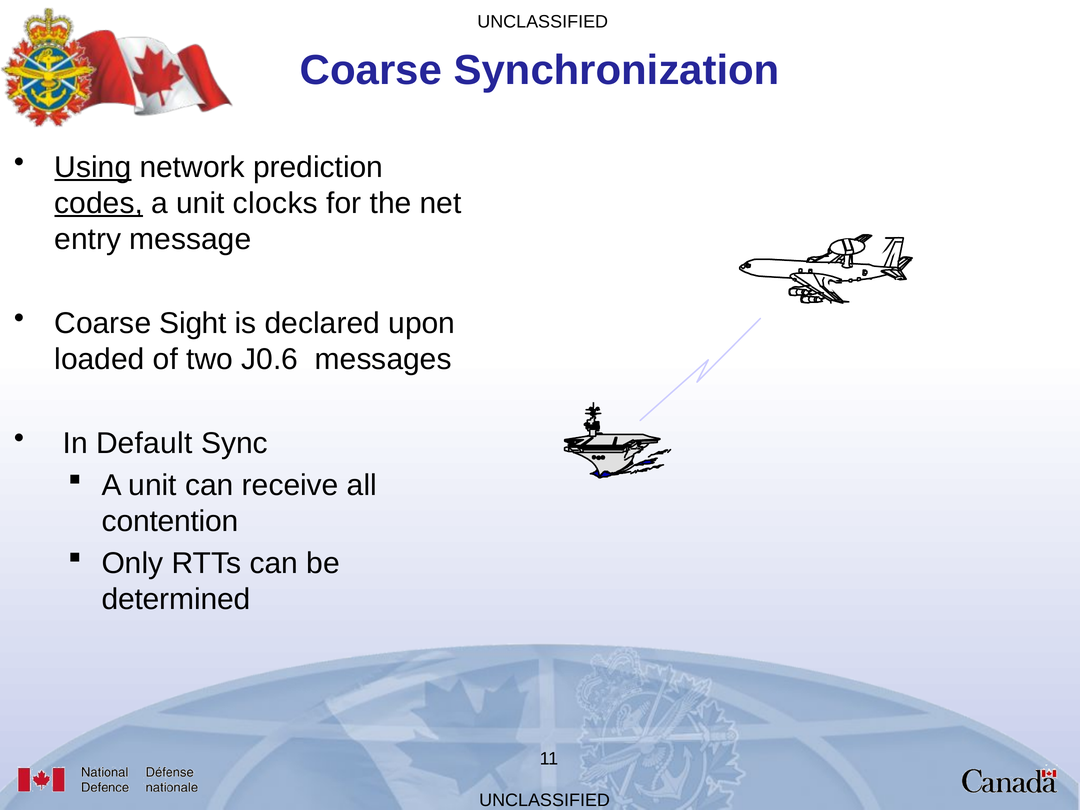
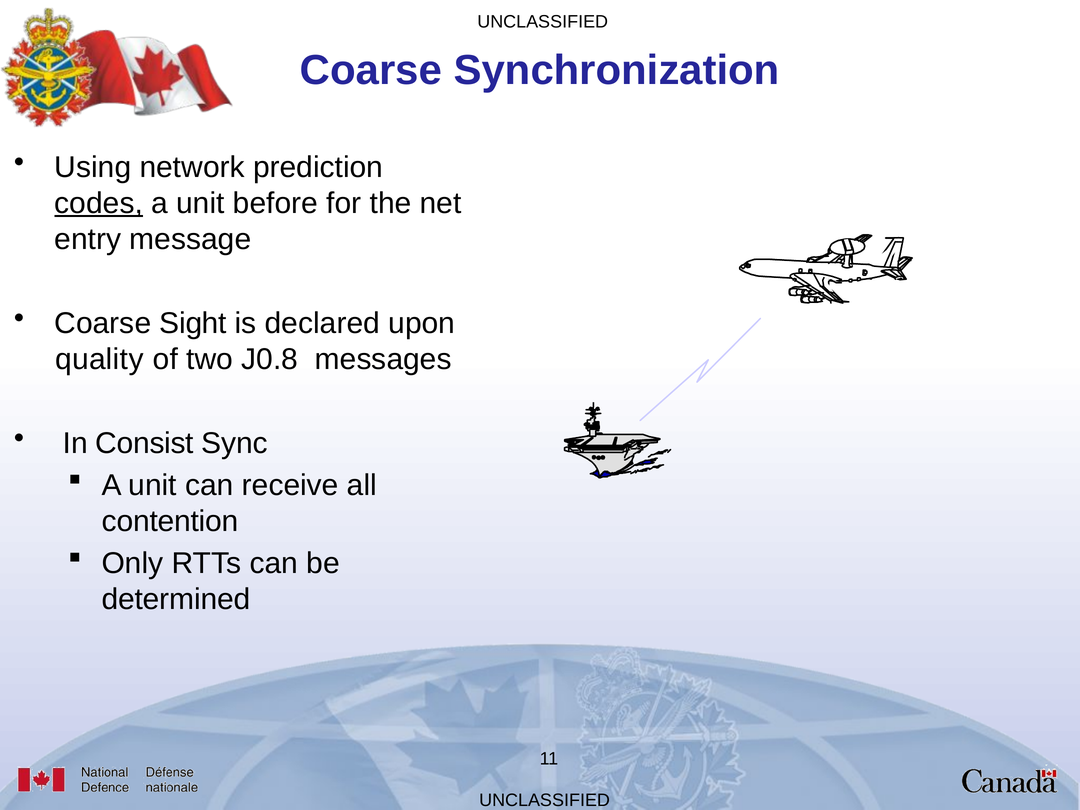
Using underline: present -> none (93, 167)
clocks: clocks -> before (276, 203)
loaded: loaded -> quality (99, 359)
J0.6: J0.6 -> J0.8 (270, 359)
Default: Default -> Consist (145, 443)
